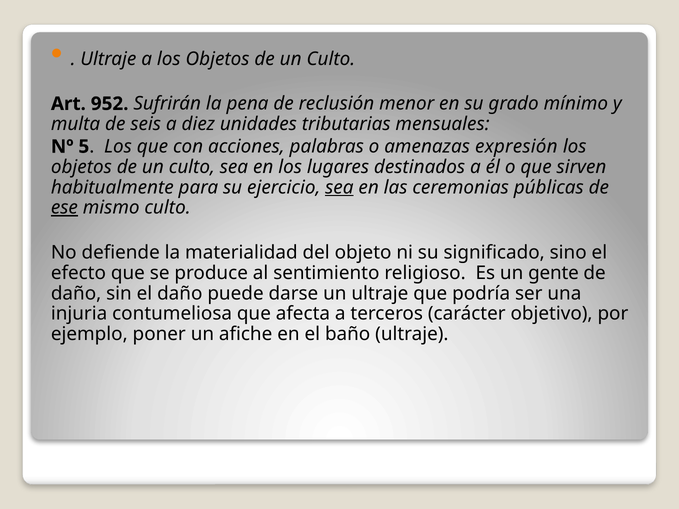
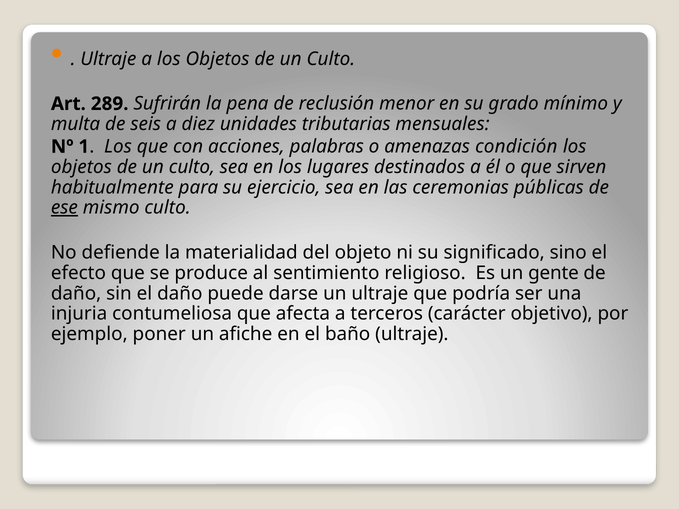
952: 952 -> 289 (110, 104)
5: 5 -> 1 (84, 147)
expresión: expresión -> condición (516, 147)
sea underline: present -> none (339, 187)
